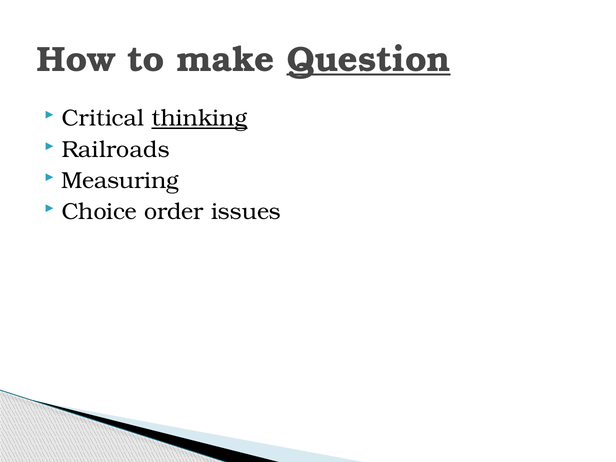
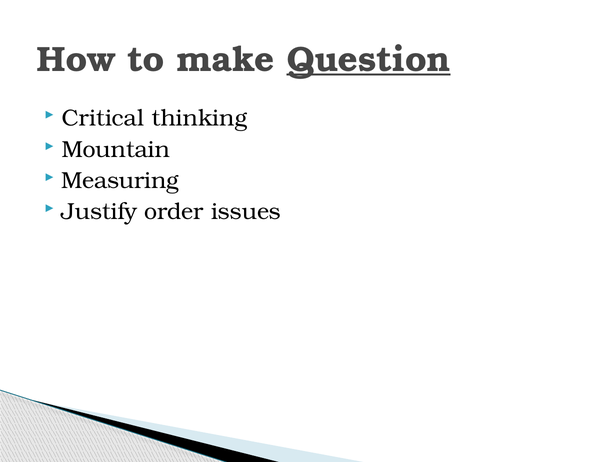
thinking underline: present -> none (199, 118)
Railroads: Railroads -> Mountain (116, 149)
Choice: Choice -> Justify (99, 212)
